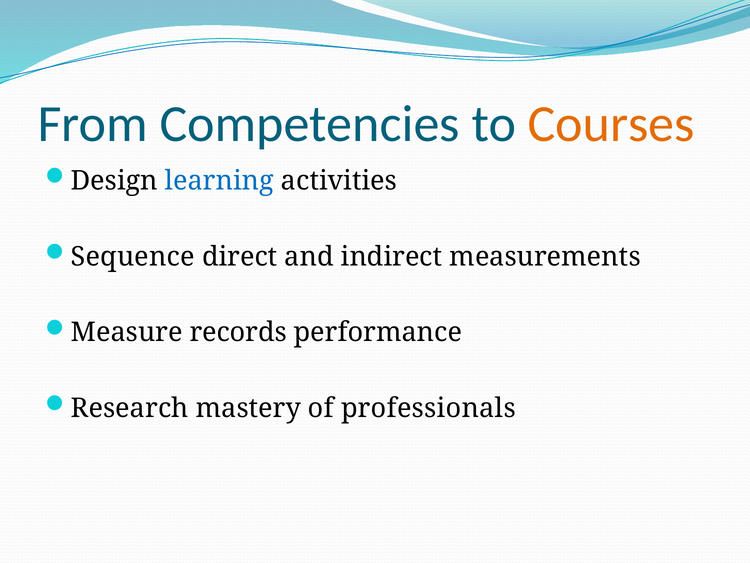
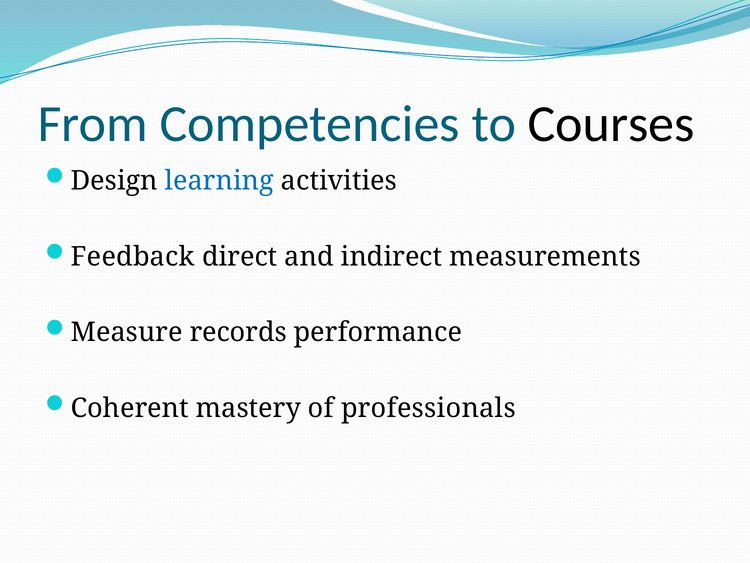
Courses colour: orange -> black (611, 124)
Sequence: Sequence -> Feedback (133, 256)
Research: Research -> Coherent (130, 408)
